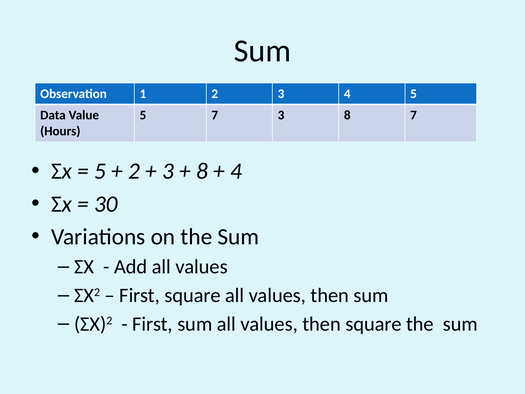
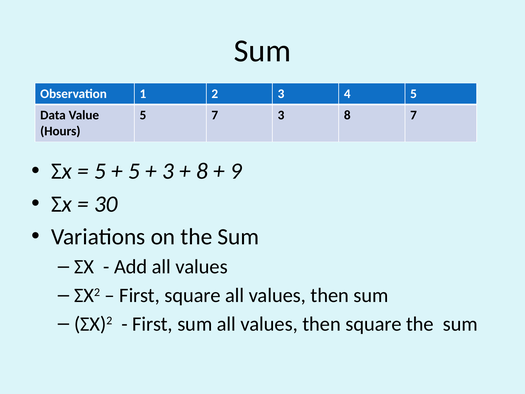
2: 2 -> 5 (134, 171)
4: 4 -> 9 (236, 171)
